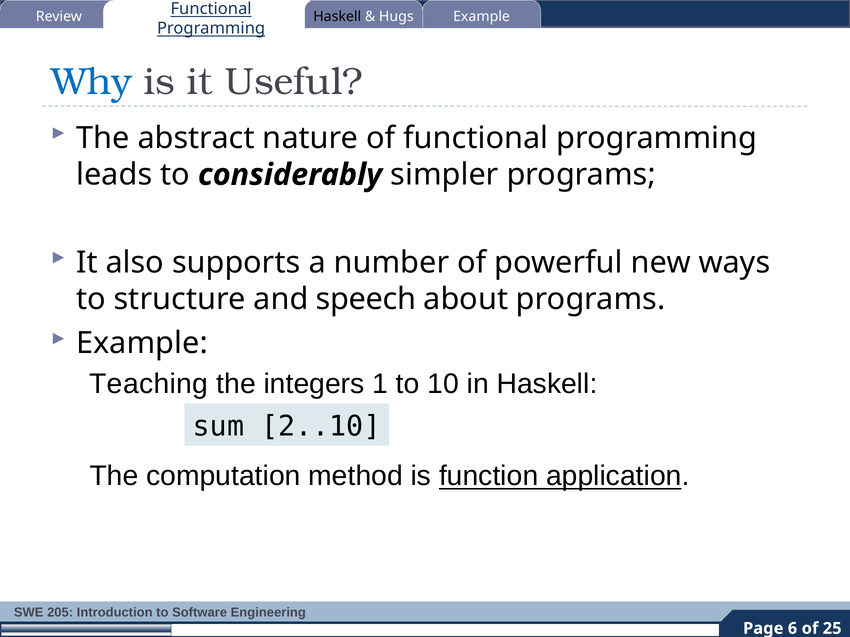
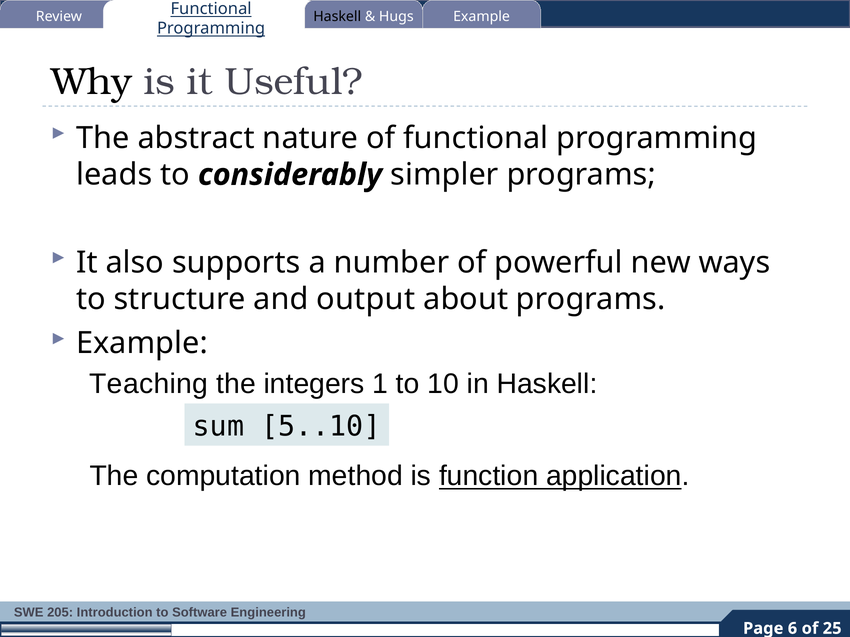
Why colour: blue -> black (91, 82)
speech: speech -> output (366, 300)
2..10: 2..10 -> 5..10 (321, 427)
